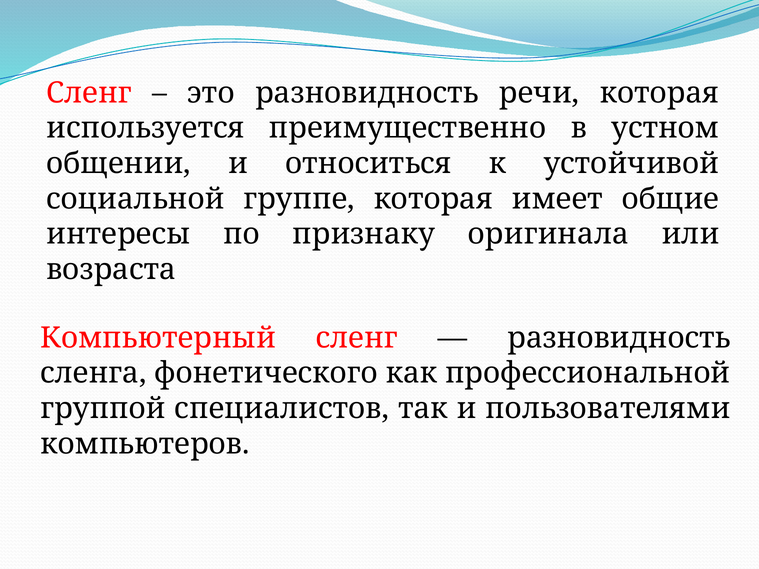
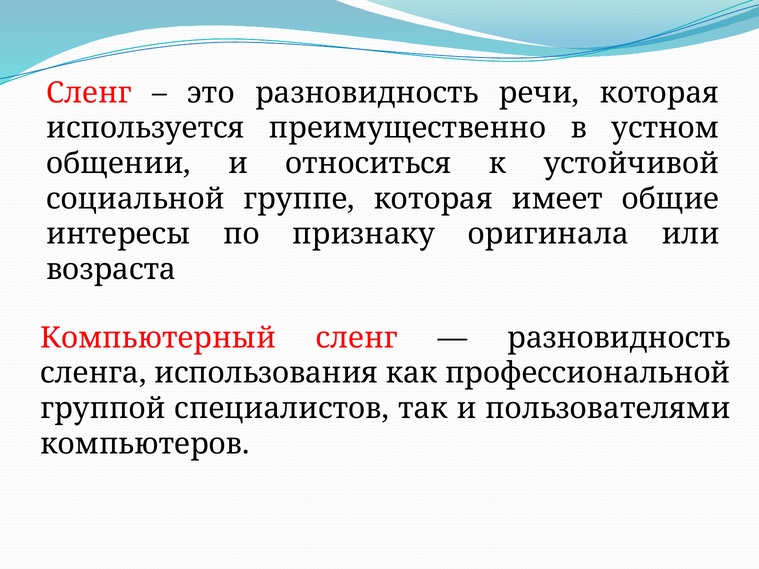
фонетического: фонетического -> использования (266, 373)
